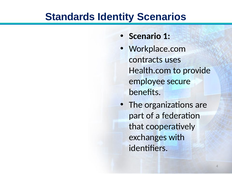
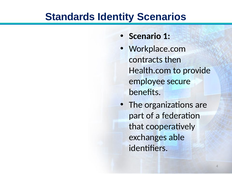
uses: uses -> then (173, 60)
with: with -> able (177, 137)
